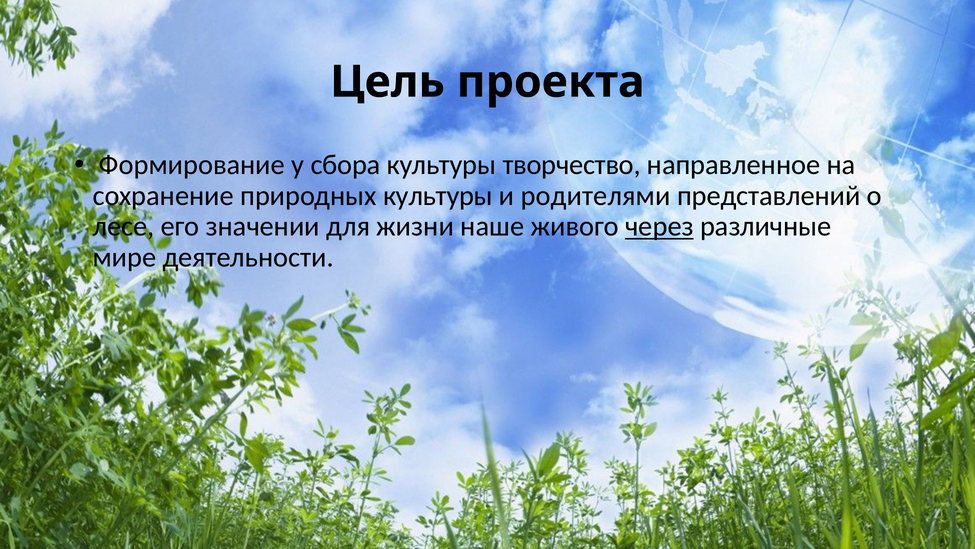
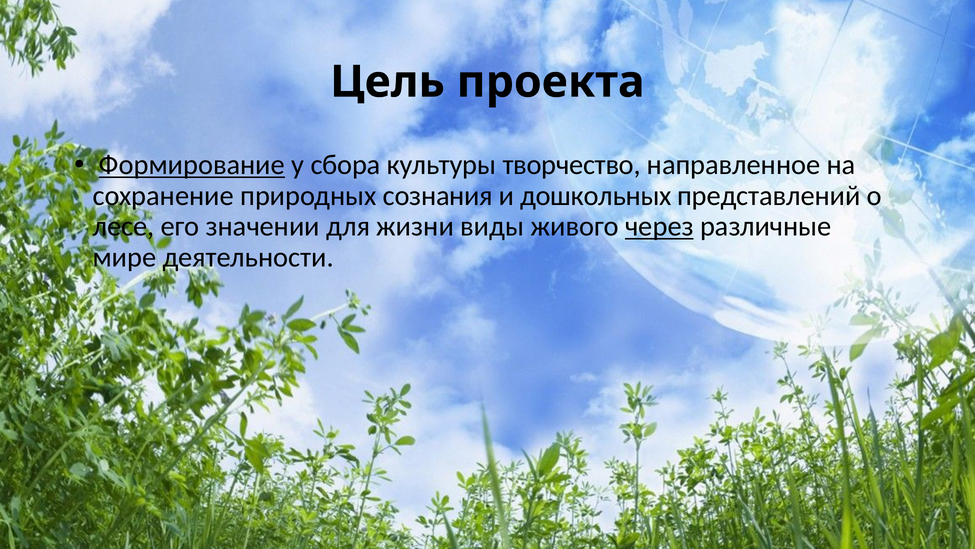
Формирование underline: none -> present (192, 165)
природных культуры: культуры -> сознания (438, 196)
родителями: родителями -> дошкольных (596, 196)
наше: наше -> виды (492, 226)
